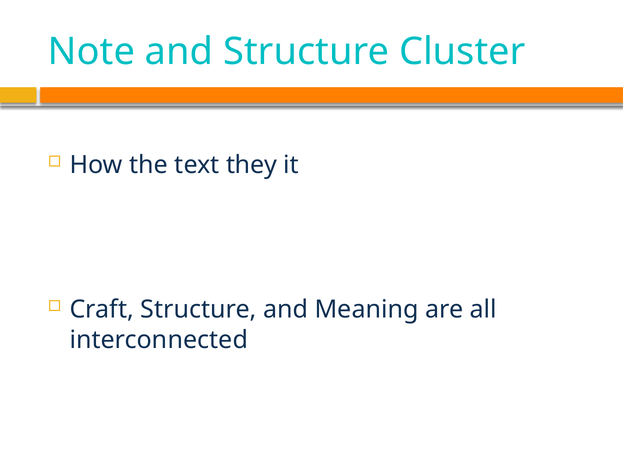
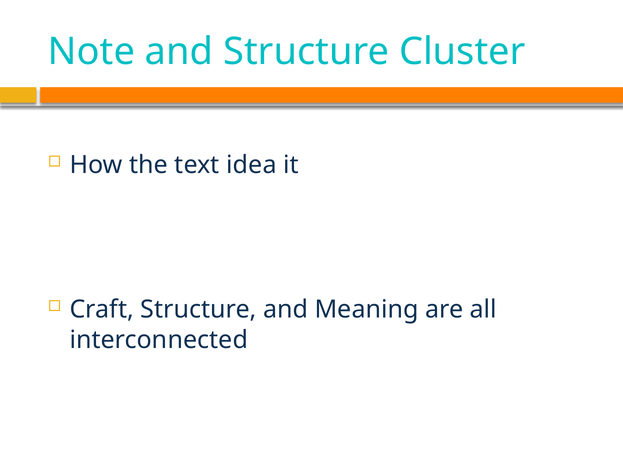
they: they -> idea (251, 165)
